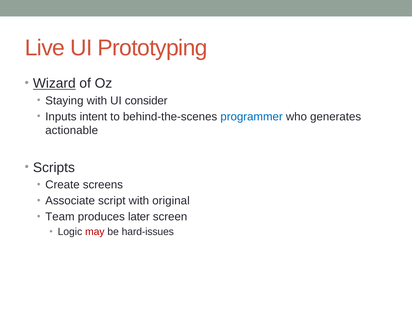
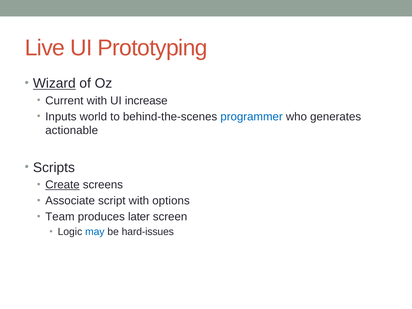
Staying: Staying -> Current (64, 101)
consider: consider -> increase (146, 101)
intent: intent -> world (93, 117)
Create underline: none -> present (62, 185)
original: original -> options (171, 201)
may colour: red -> blue (95, 232)
